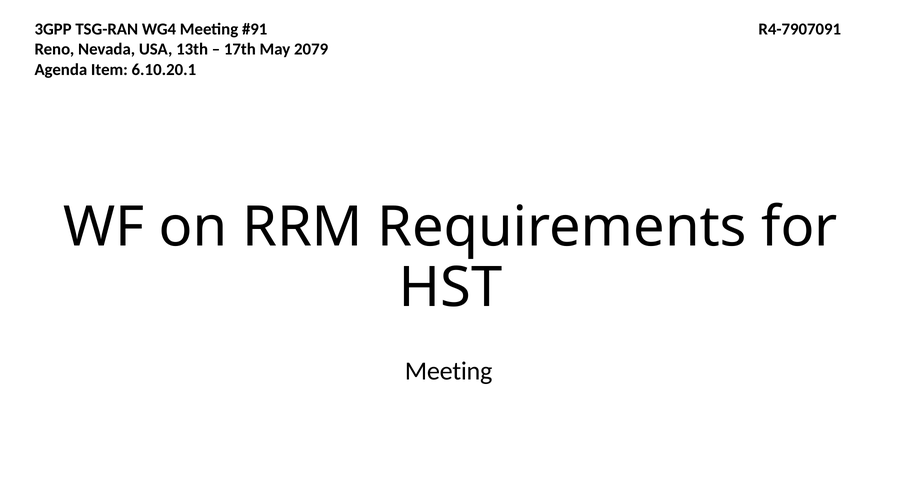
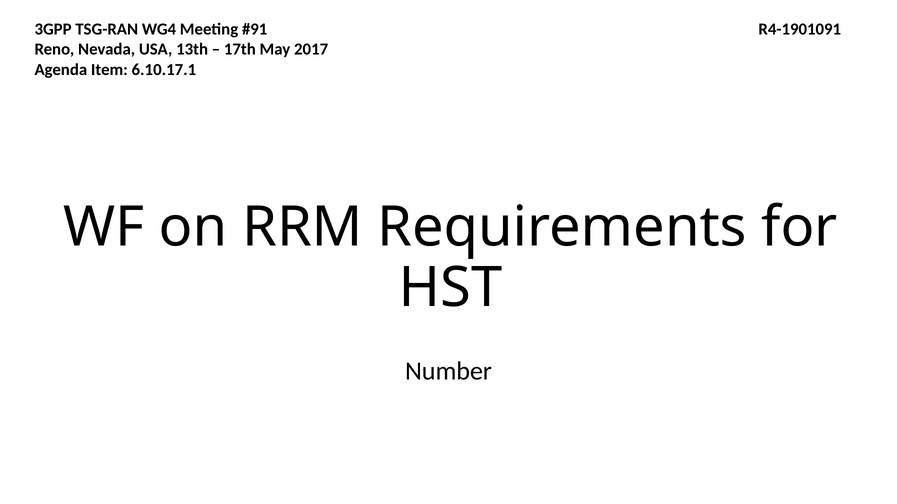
R4-7907091: R4-7907091 -> R4-1901091 (800, 29)
2079: 2079 -> 2017 (311, 49)
6.10.20.1: 6.10.20.1 -> 6.10.17.1 (164, 70)
Meeting: Meeting -> Number (449, 372)
